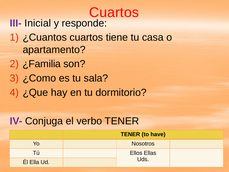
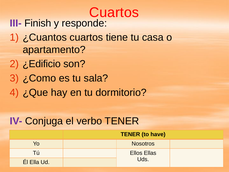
Inicial: Inicial -> Finish (38, 23)
¿Familia: ¿Familia -> ¿Edificio (42, 64)
